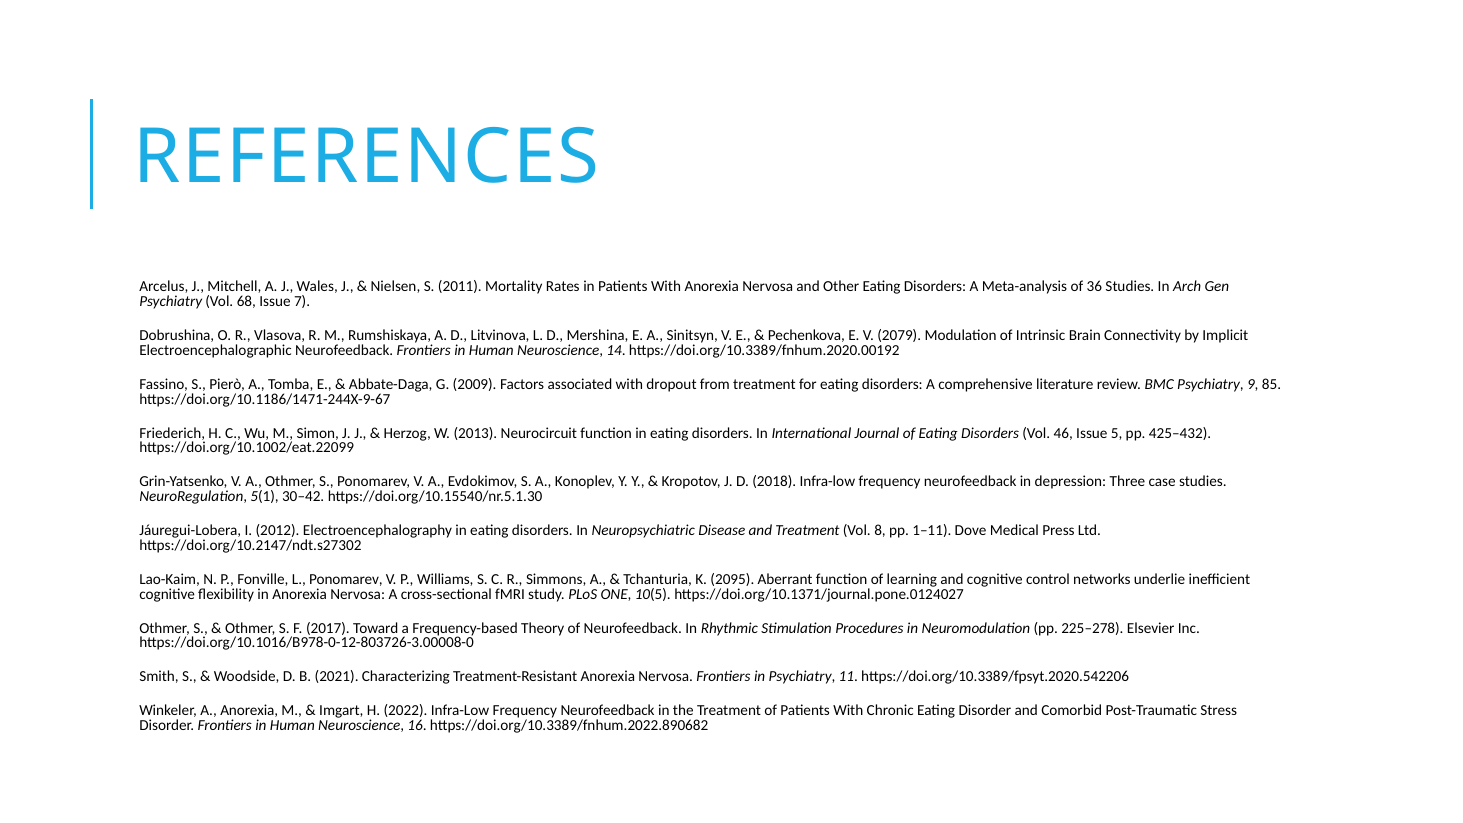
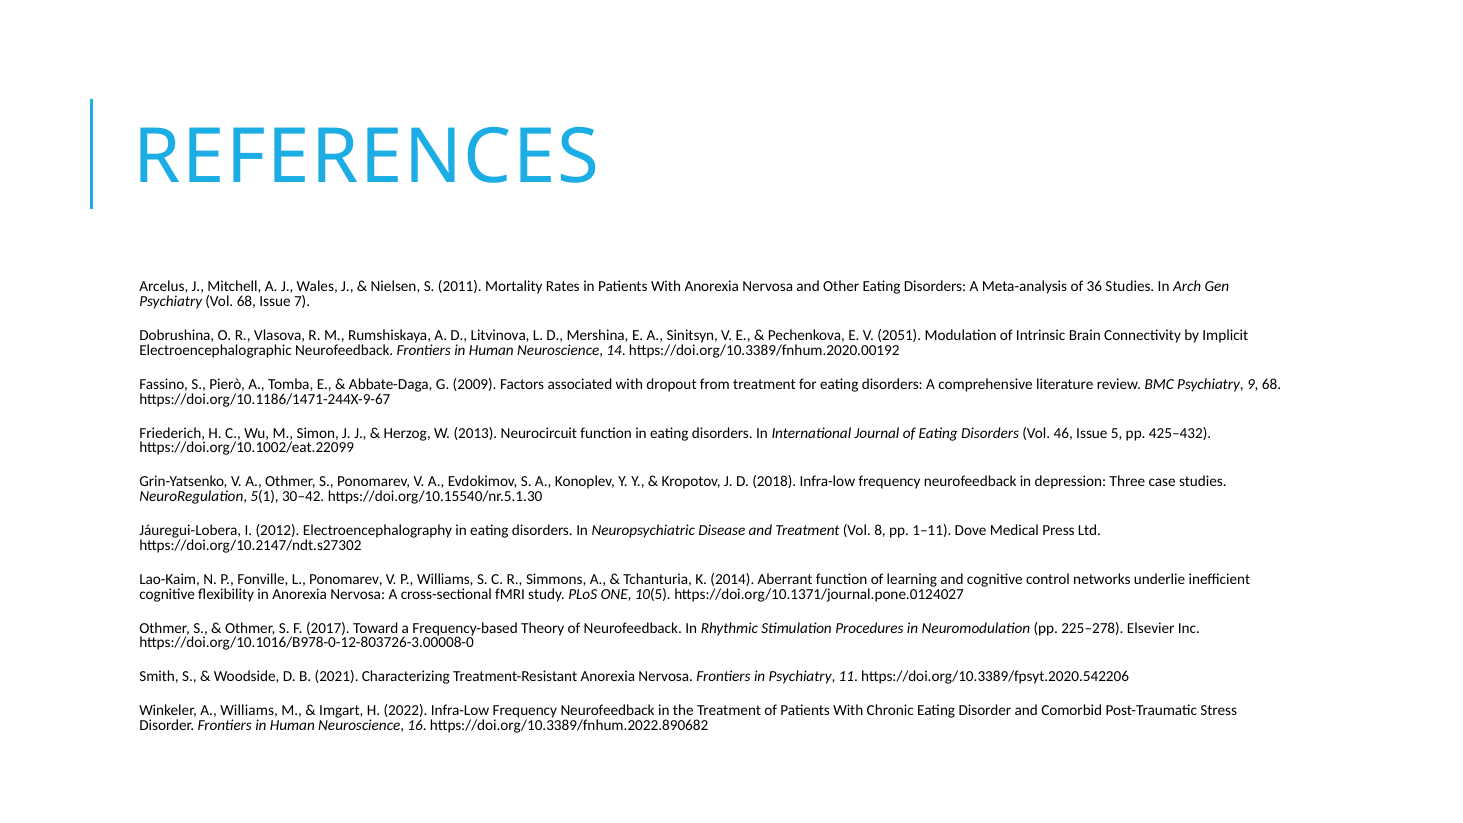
2079: 2079 -> 2051 (899, 335)
9 85: 85 -> 68 (1271, 384)
2095: 2095 -> 2014 (732, 579)
A Anorexia: Anorexia -> Williams (249, 711)
